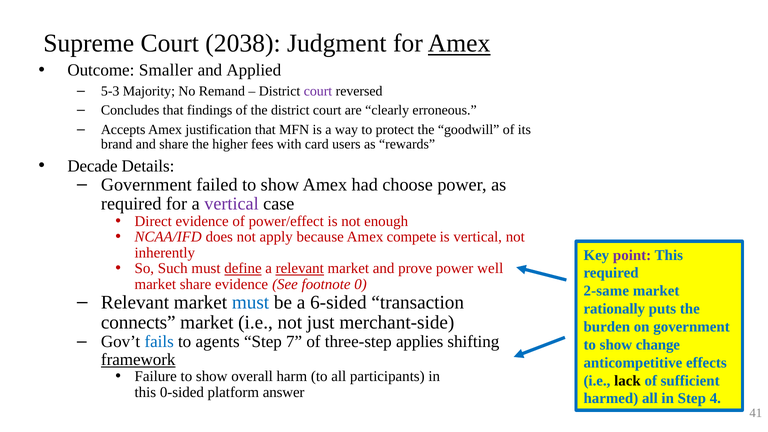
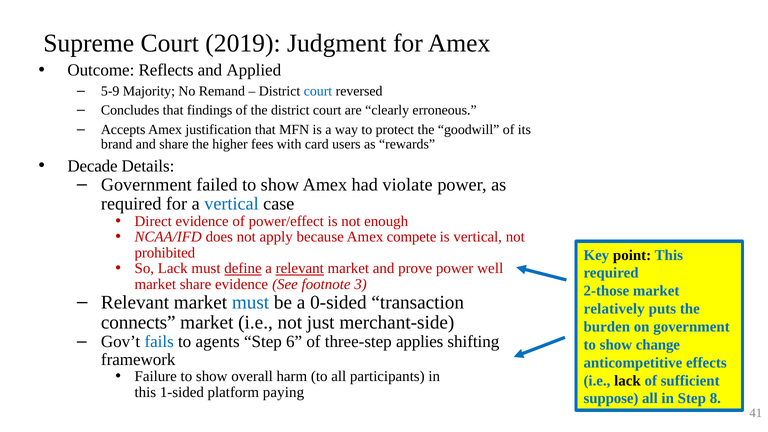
2038: 2038 -> 2019 (243, 44)
Amex underline: present -> none (459, 44)
Smaller: Smaller -> Reflects (166, 70)
5-3: 5-3 -> 5-9 (110, 91)
court colour: purple -> blue (318, 91)
choose: choose -> violate (408, 185)
vertical colour: purple -> blue (231, 204)
inherently: inherently -> prohibited (165, 253)
point colour: purple -> black (632, 255)
So Such: Such -> Lack (173, 269)
0: 0 -> 3 (361, 284)
2-same: 2-same -> 2-those (606, 291)
6-sided: 6-sided -> 0-sided (338, 302)
rationally: rationally -> relatively (614, 309)
7: 7 -> 6 (294, 342)
framework underline: present -> none (138, 360)
0-sided: 0-sided -> 1-sided (182, 392)
answer: answer -> paying (284, 392)
harmed: harmed -> suppose (611, 399)
4: 4 -> 8 (715, 399)
